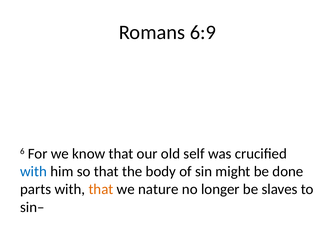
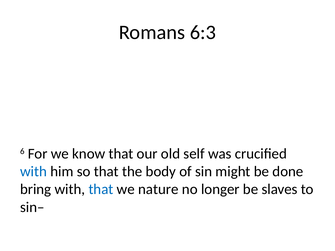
6:9: 6:9 -> 6:3 (203, 32)
parts: parts -> bring (36, 190)
that colour: orange -> blue (101, 190)
